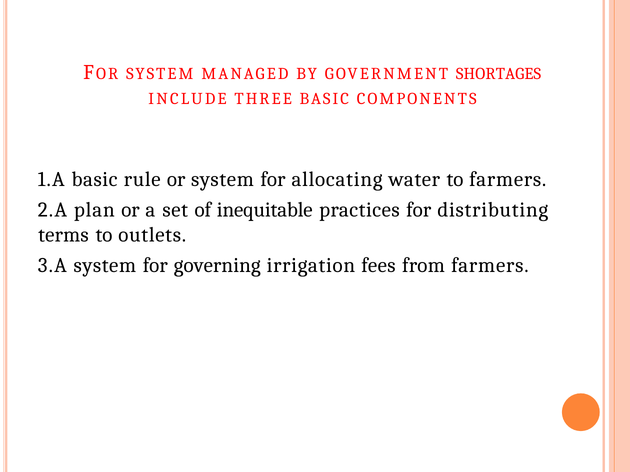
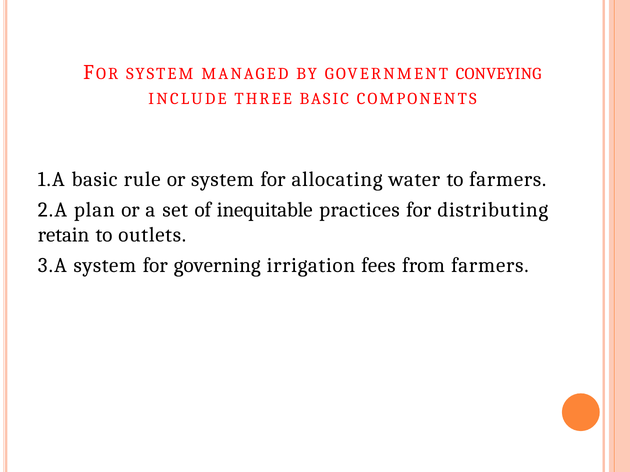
SHORTAGES: SHORTAGES -> CONVEYING (499, 74)
terms: terms -> retain (64, 235)
